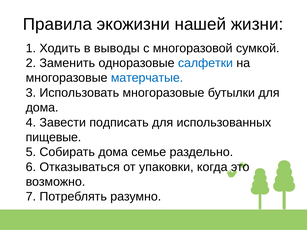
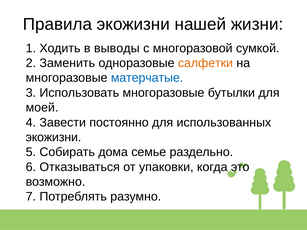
салфетки colour: blue -> orange (205, 63)
дома: дома -> моей (42, 108)
подписать: подписать -> постоянно (119, 123)
пищевые: пищевые -> экожизни (53, 137)
